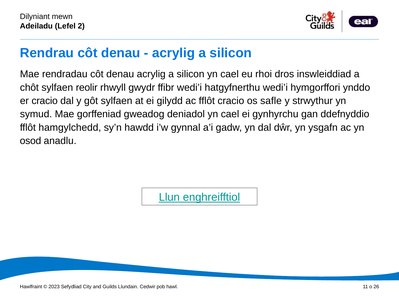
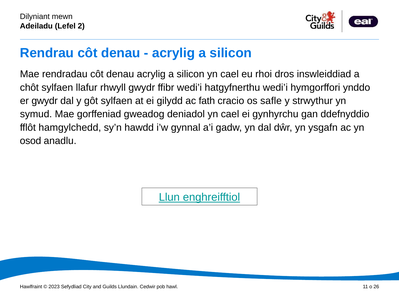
reolir: reolir -> llafur (87, 87)
er cracio: cracio -> gwydr (45, 101)
ac fflôt: fflôt -> fath (207, 101)
